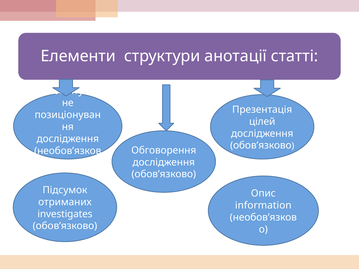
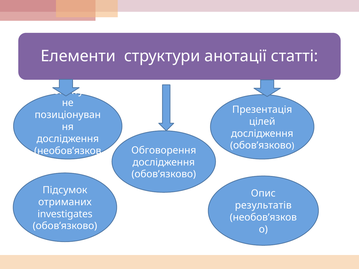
information: information -> результатів (263, 206)
